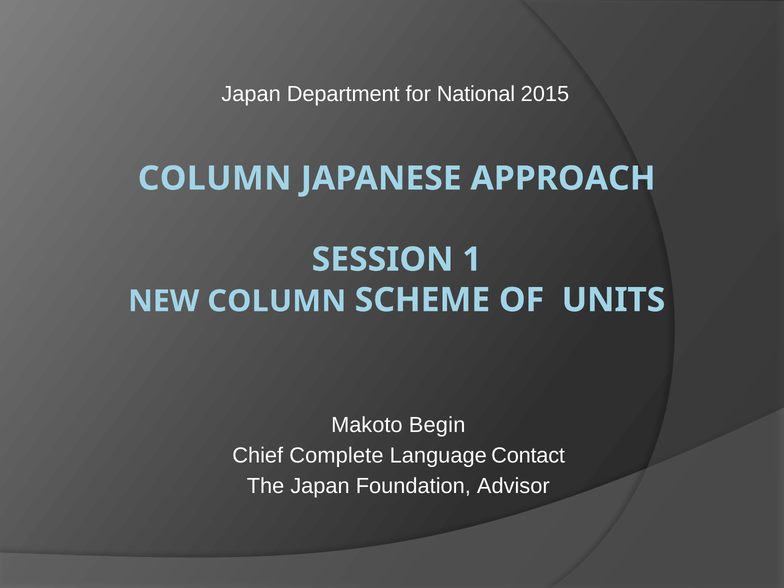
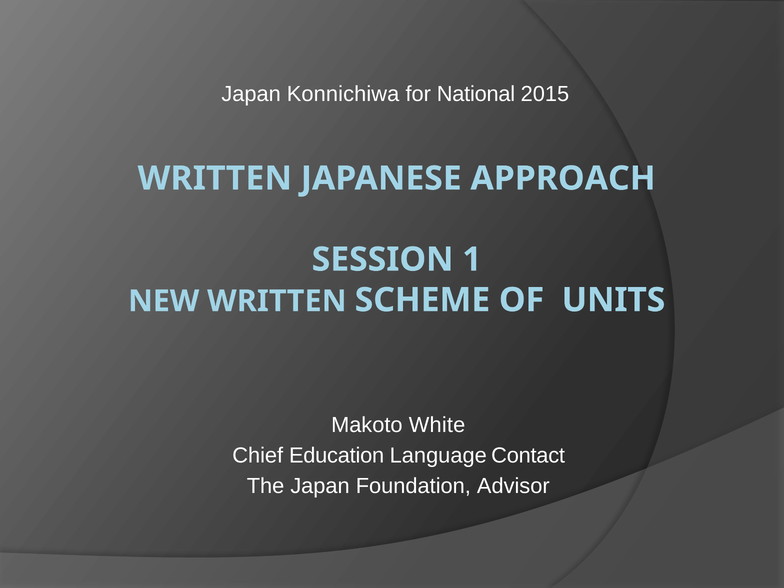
Department: Department -> Konnichiwa (343, 94)
COLUMN: COLUMN -> WRITTEN (215, 178)
NEW COLUMN: COLUMN -> WRITTEN (277, 301)
Begin: Begin -> White (437, 425)
Complete: Complete -> Education (337, 456)
